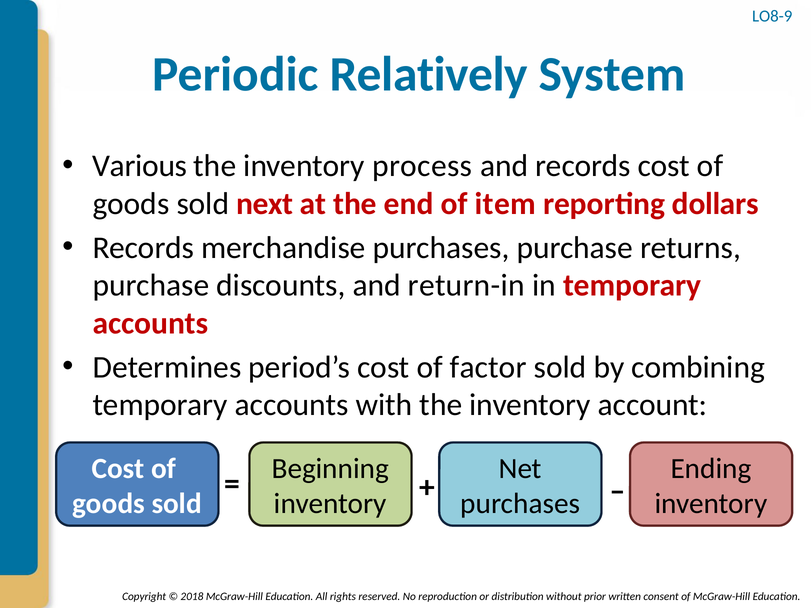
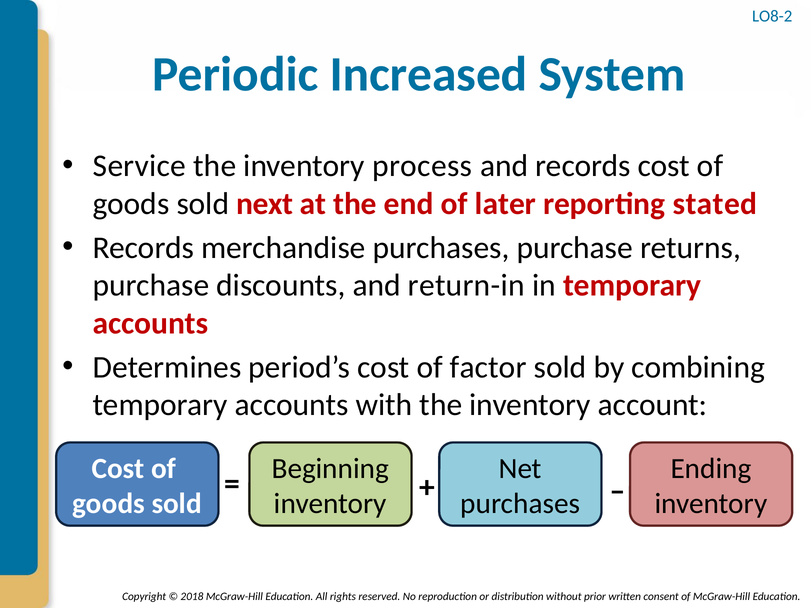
LO8-9: LO8-9 -> LO8-2 (772, 16)
Relatively: Relatively -> Increased (429, 74)
Various: Various -> Service (139, 166)
item: item -> later (505, 204)
dollars: dollars -> stated (715, 204)
